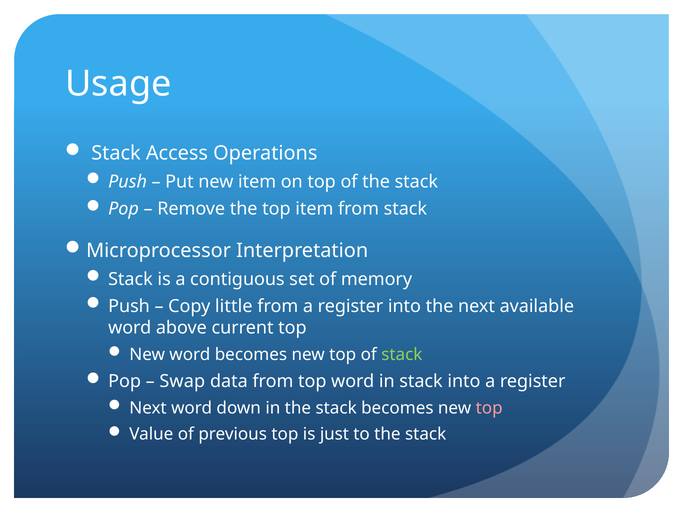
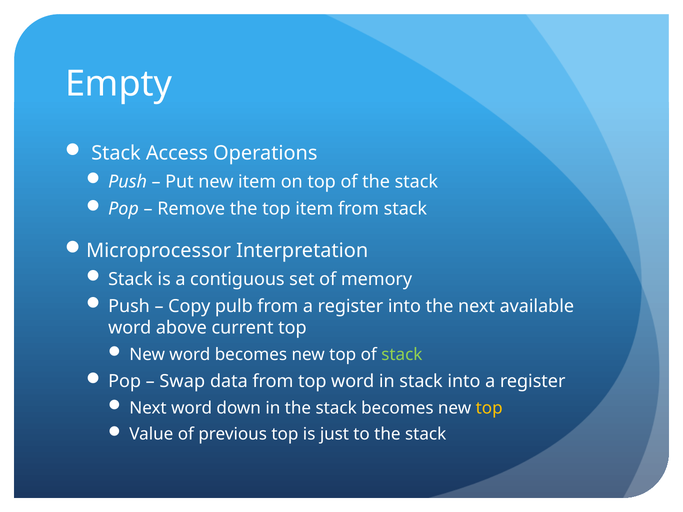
Usage: Usage -> Empty (119, 84)
little: little -> pulb (234, 307)
top colour: pink -> yellow (489, 408)
